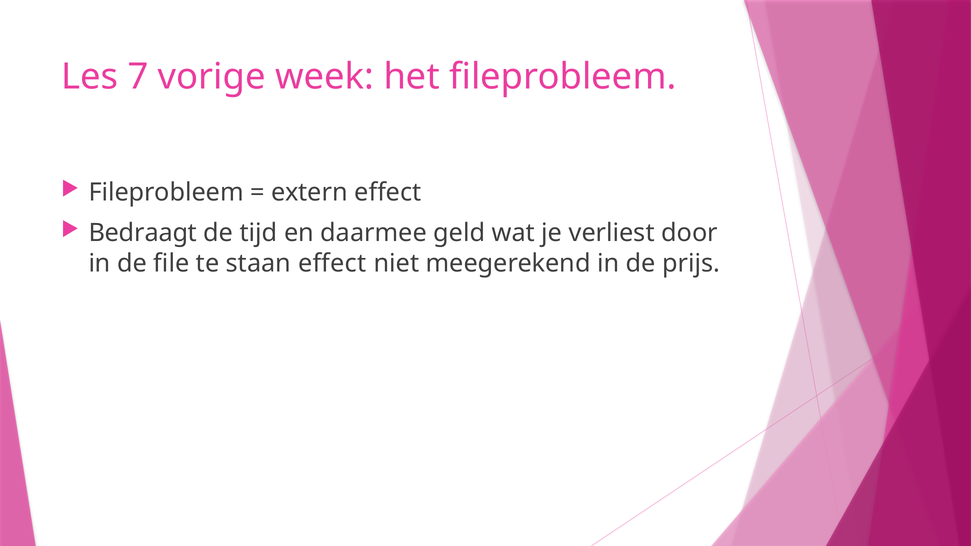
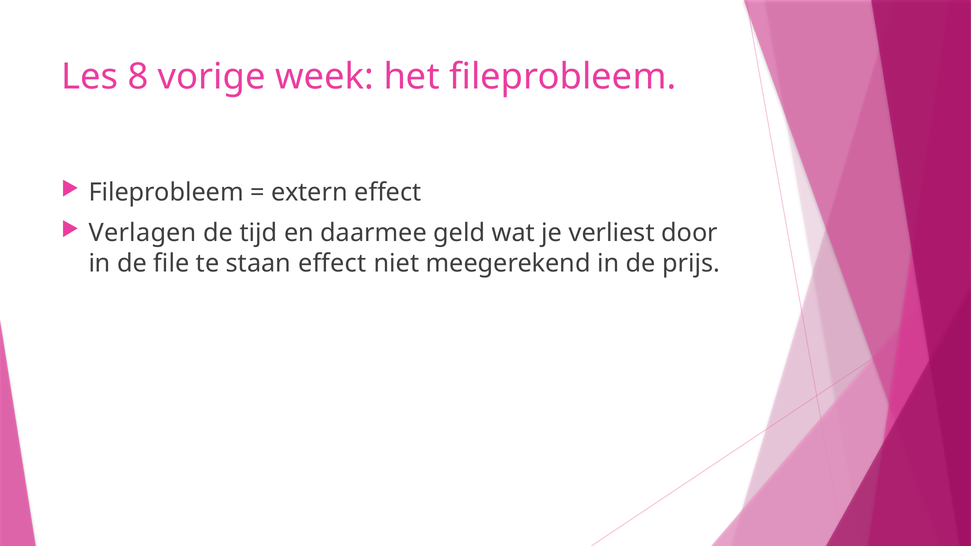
7: 7 -> 8 (138, 77)
Bedraagt: Bedraagt -> Verlagen (143, 233)
